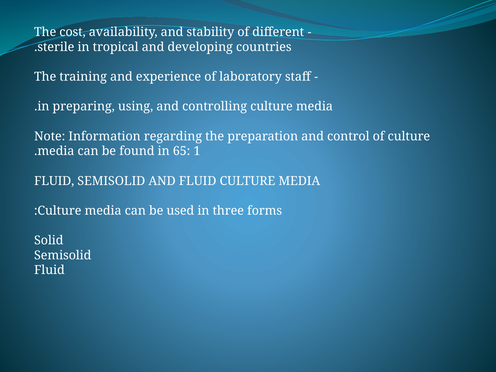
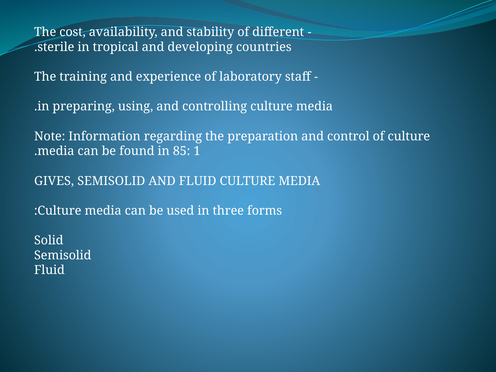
65: 65 -> 85 (182, 151)
FLUID: FLUID -> GIVES (54, 181)
